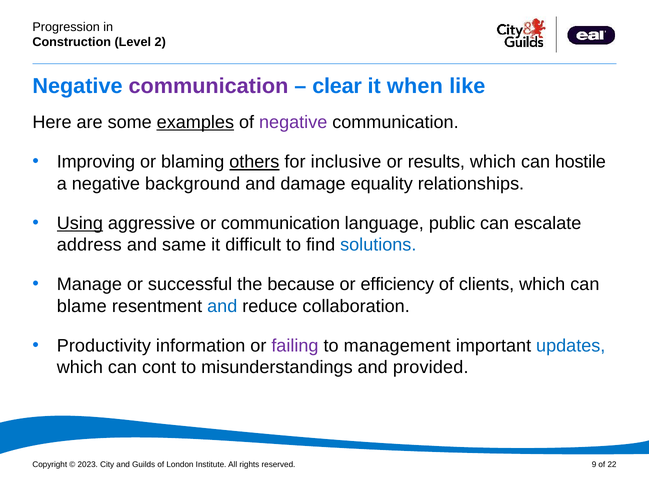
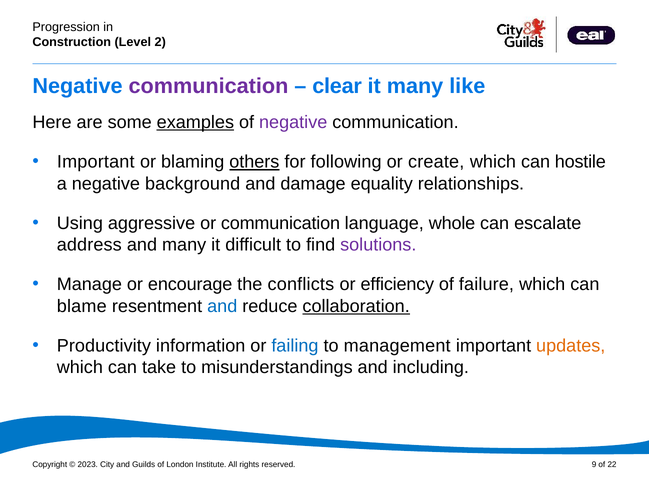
it when: when -> many (415, 86)
Improving: Improving -> Important (96, 162)
inclusive: inclusive -> following (346, 162)
results: results -> create (436, 162)
Using underline: present -> none (80, 224)
public: public -> whole (452, 224)
and same: same -> many (184, 245)
solutions colour: blue -> purple (378, 245)
successful: successful -> encourage (190, 285)
because: because -> conflicts (301, 285)
clients: clients -> failure (486, 285)
collaboration underline: none -> present (356, 307)
failing colour: purple -> blue (295, 346)
updates colour: blue -> orange (571, 346)
cont: cont -> take (159, 368)
provided: provided -> including (431, 368)
